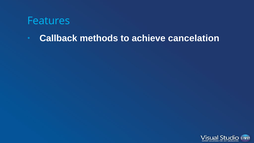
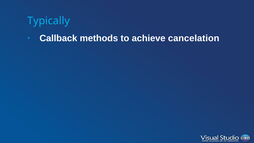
Features: Features -> Typically (49, 21)
